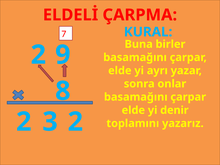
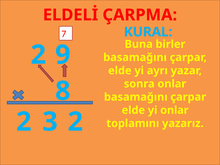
yi denir: denir -> onlar (174, 110)
